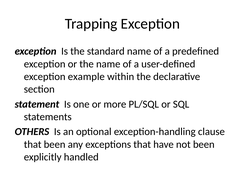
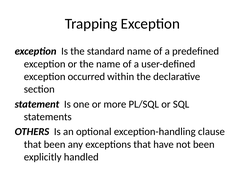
example: example -> occurred (86, 76)
